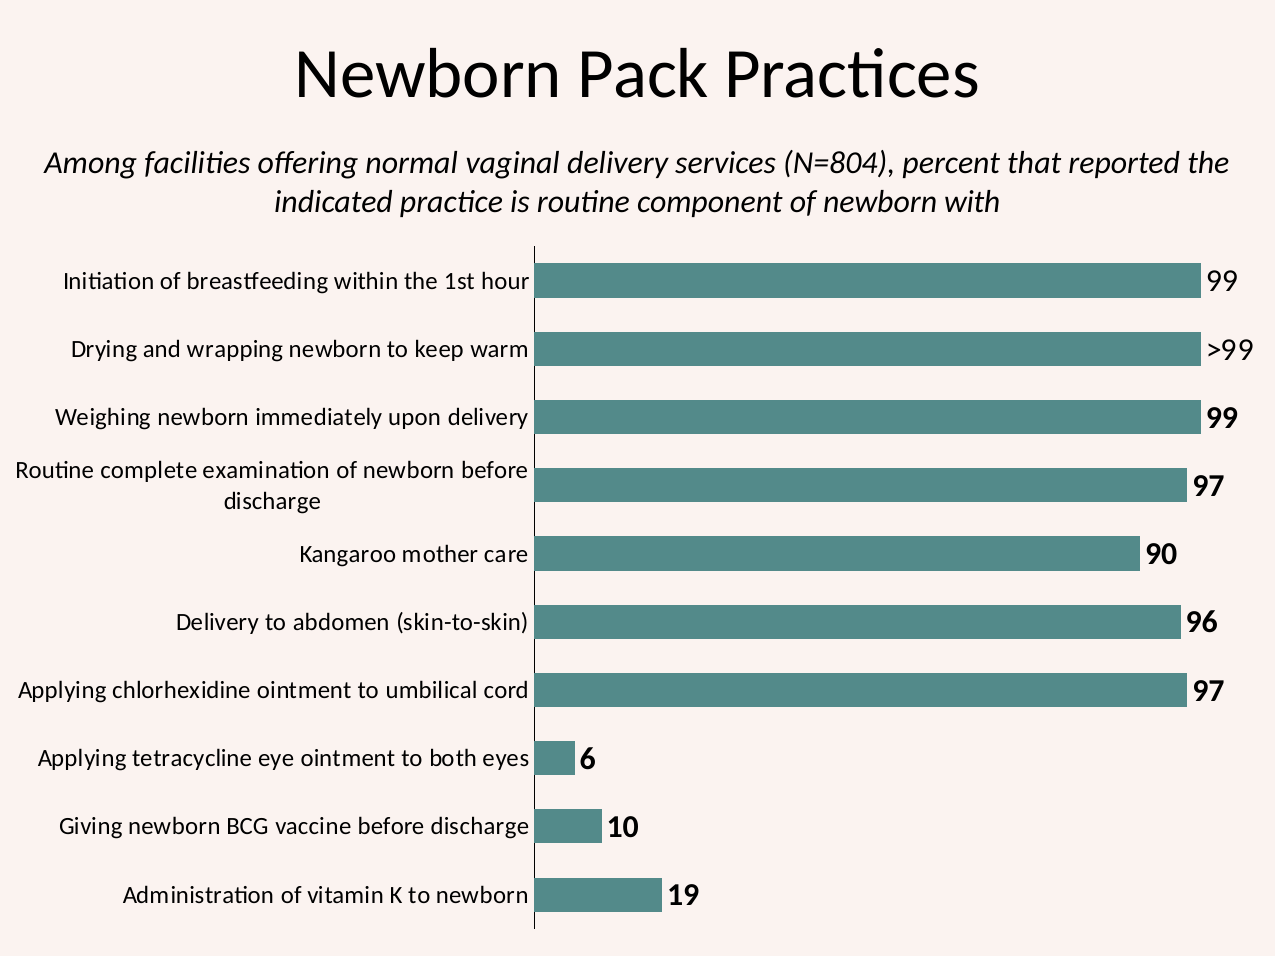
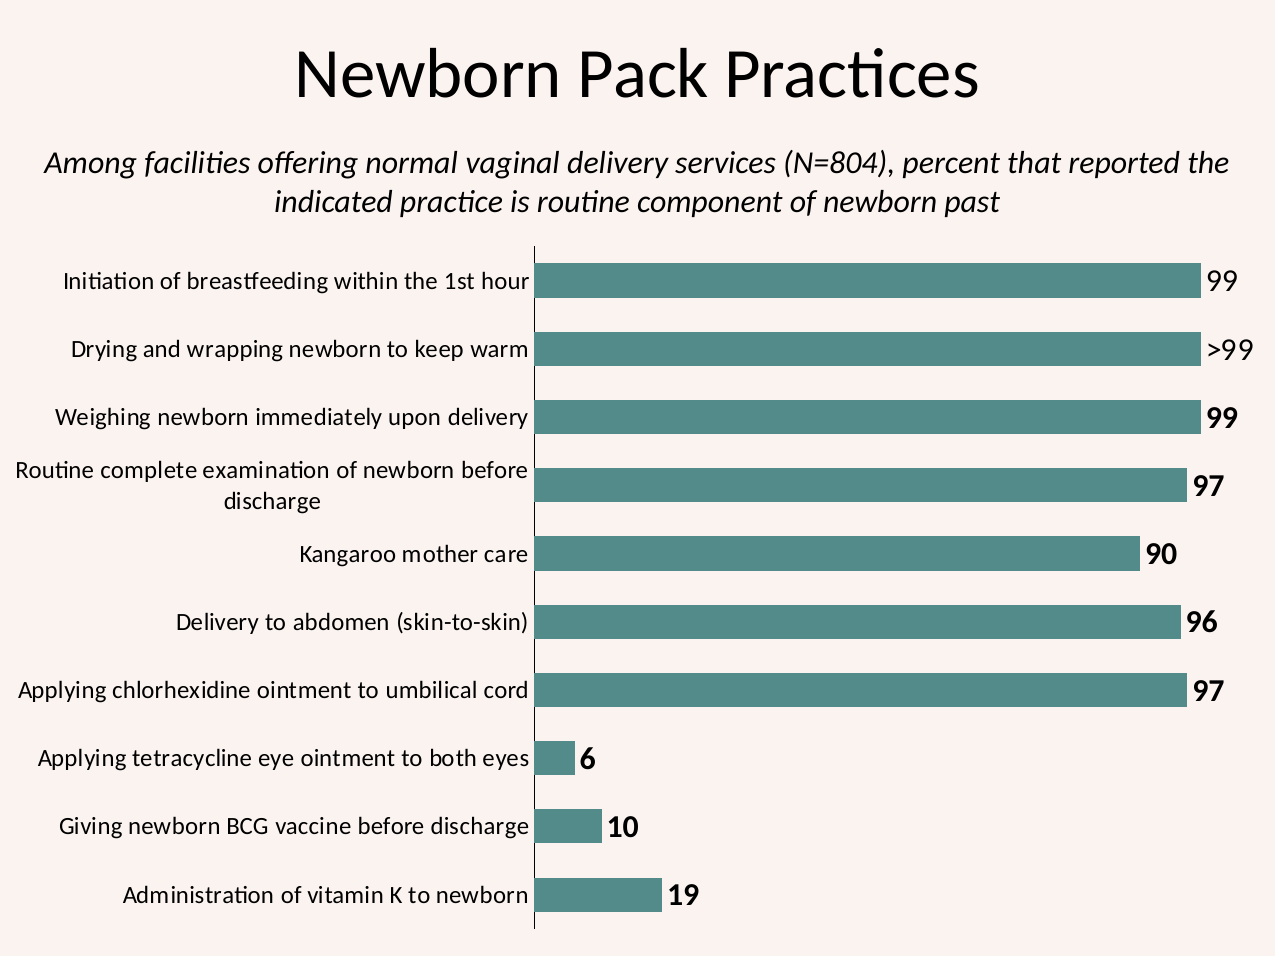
with: with -> past (972, 202)
